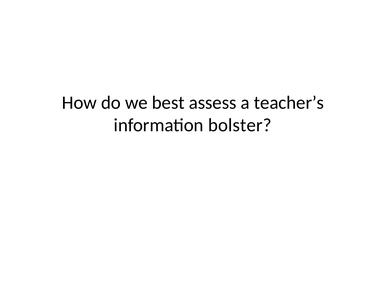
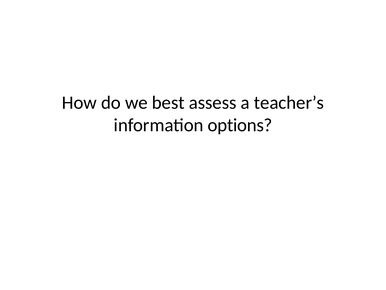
bolster: bolster -> options (240, 125)
